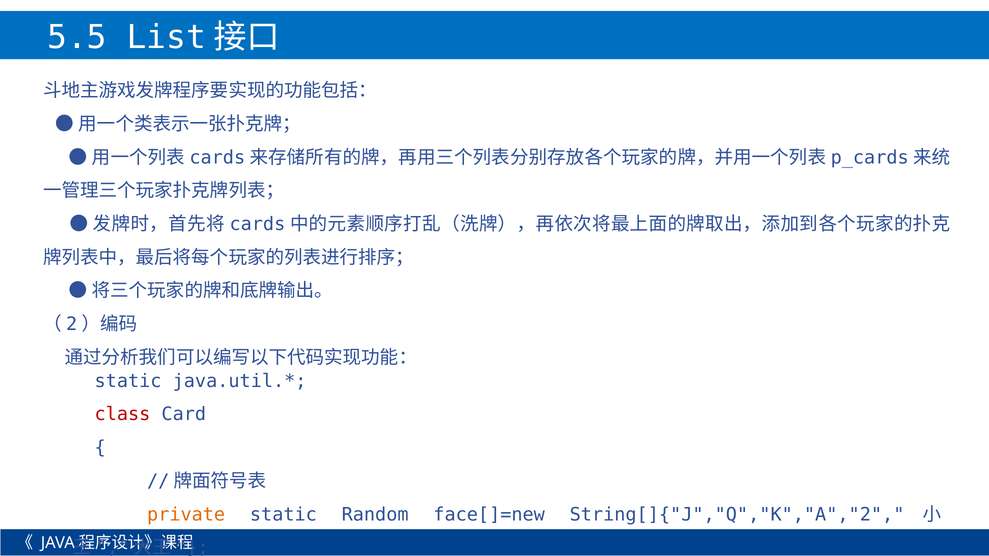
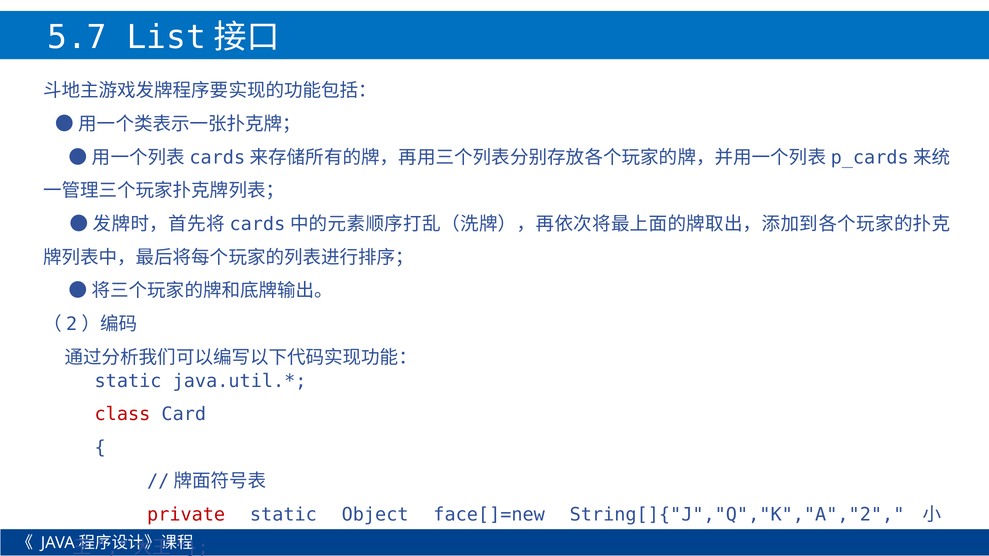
5.5: 5.5 -> 5.7 (77, 37)
private colour: orange -> red (186, 515)
Random: Random -> Object (375, 515)
